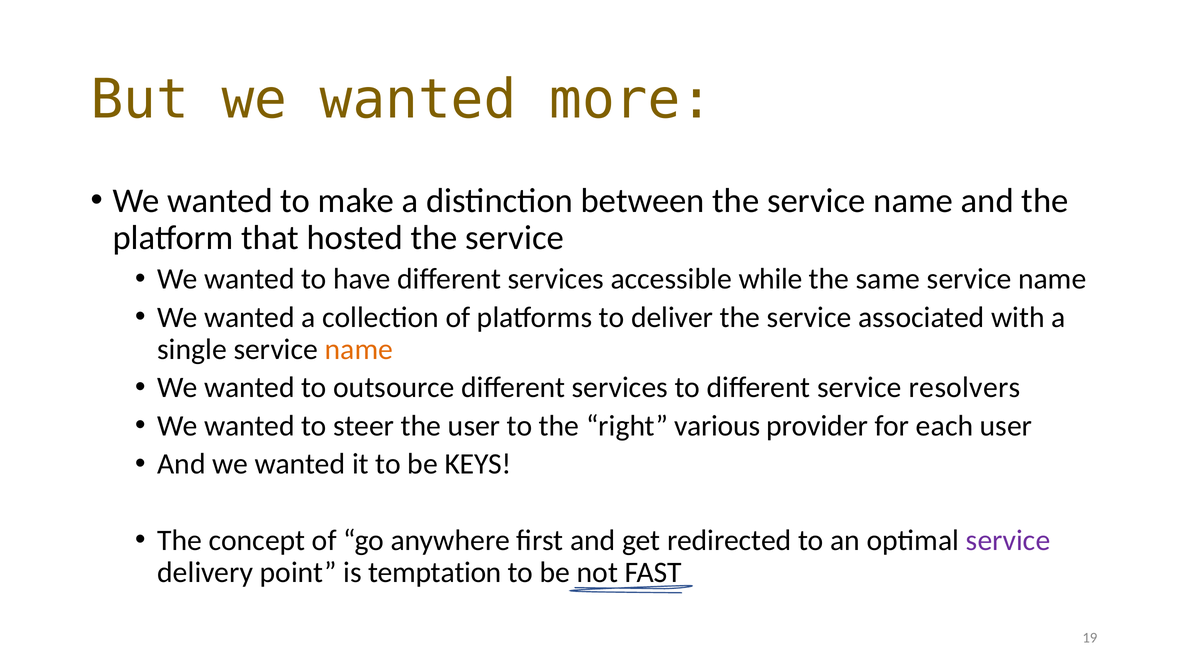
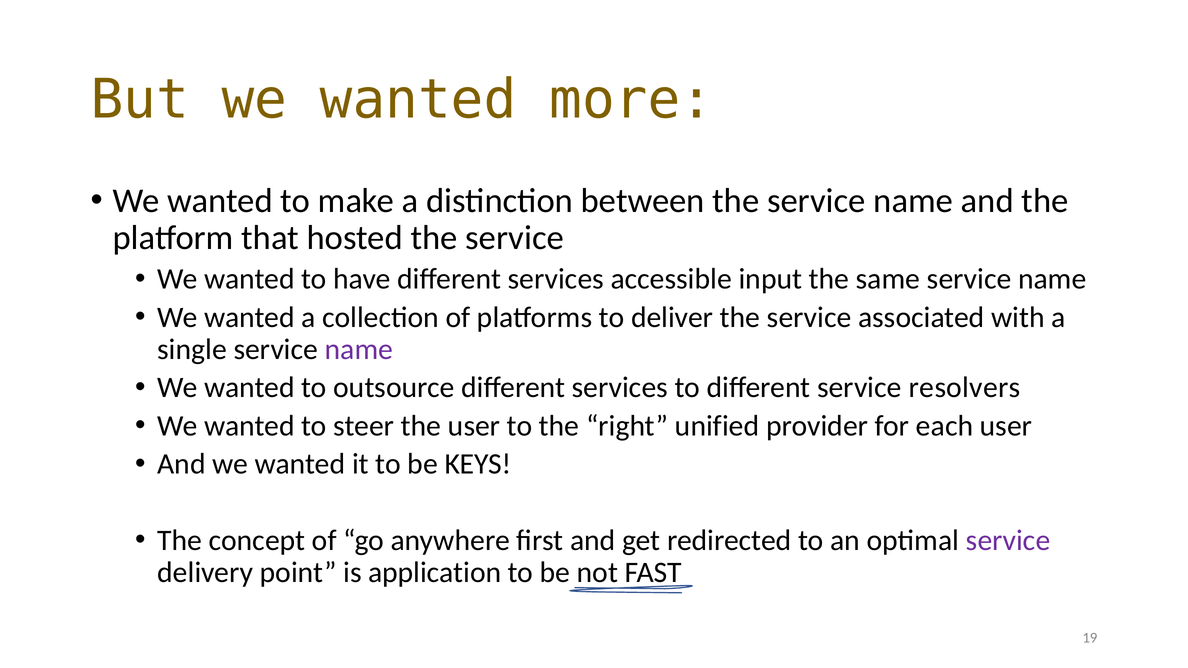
while: while -> input (770, 279)
name colour: orange -> purple (359, 349)
various: various -> unified (717, 426)
temptation: temptation -> application (435, 573)
